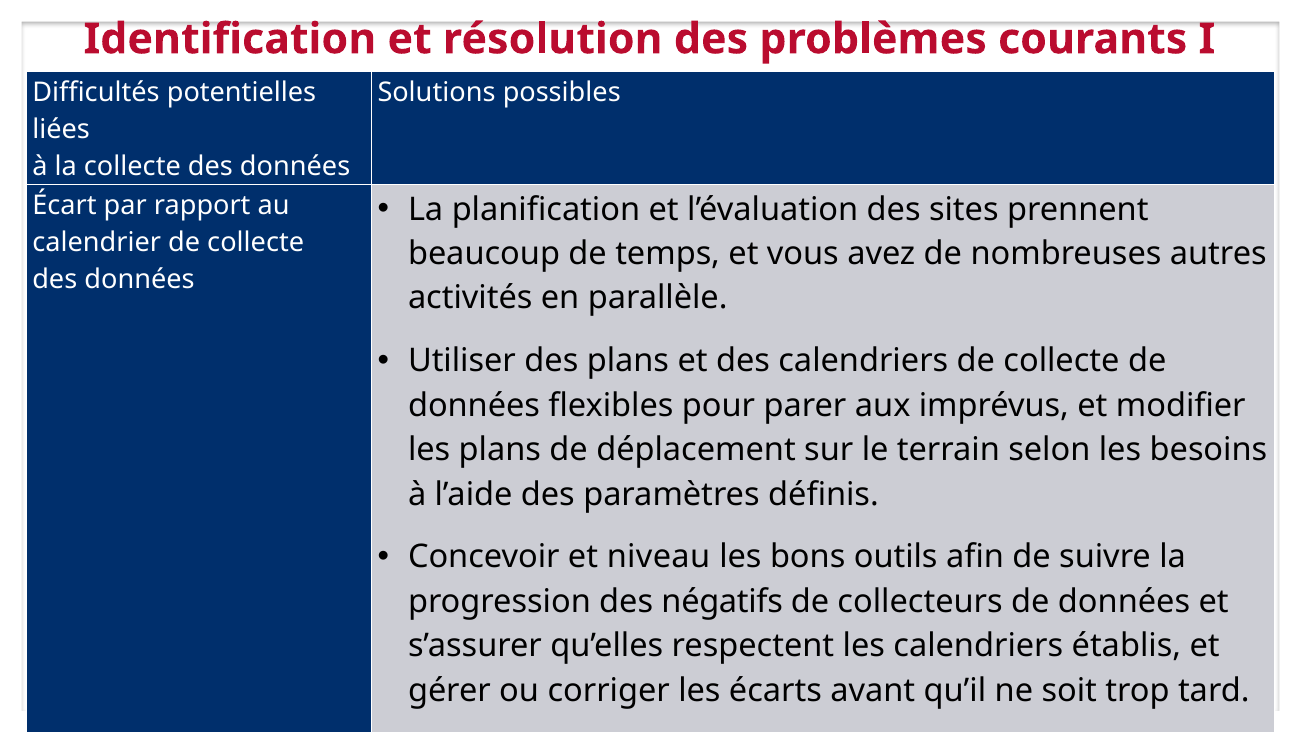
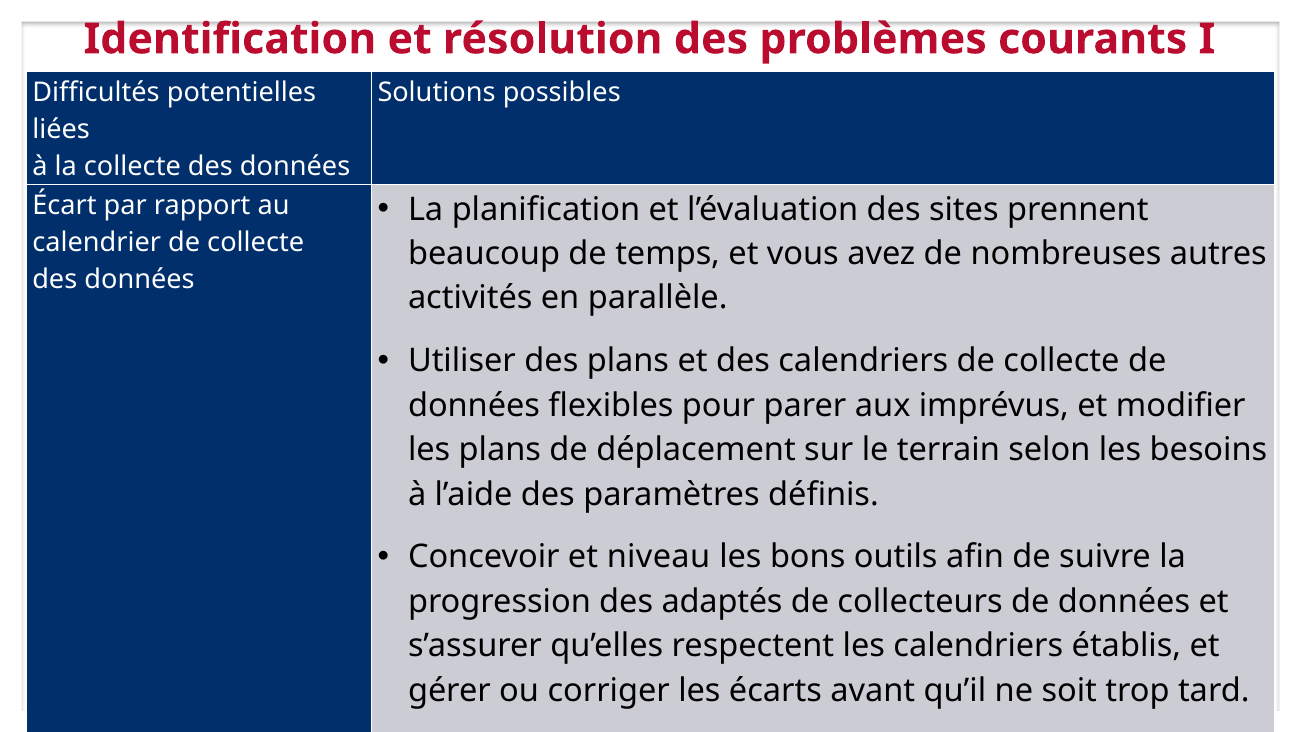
négatifs: négatifs -> adaptés (722, 601)
